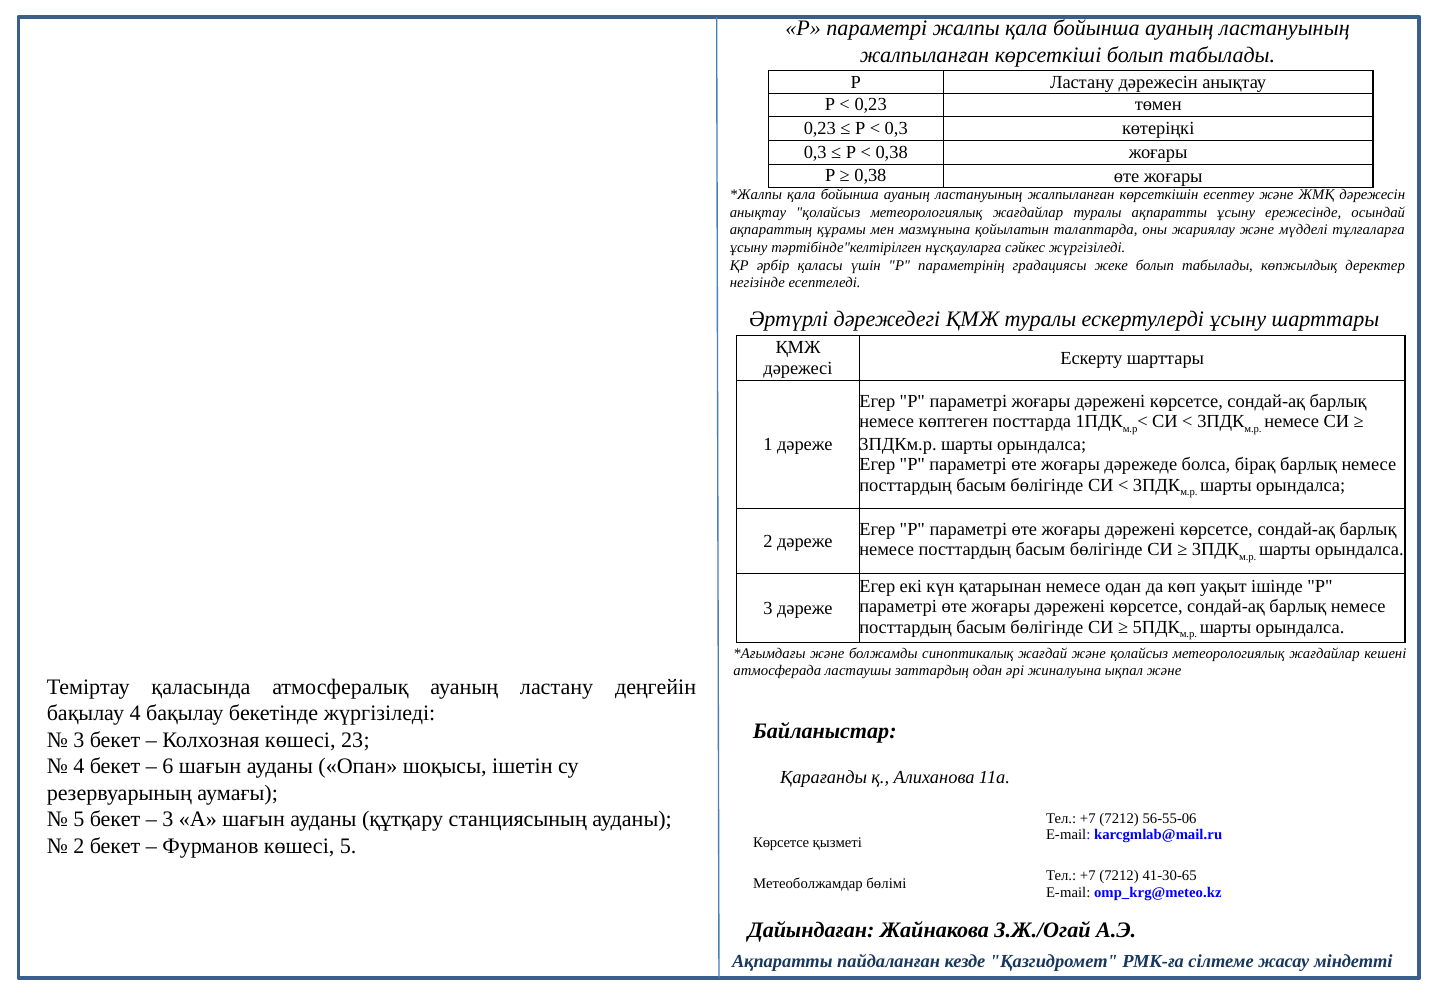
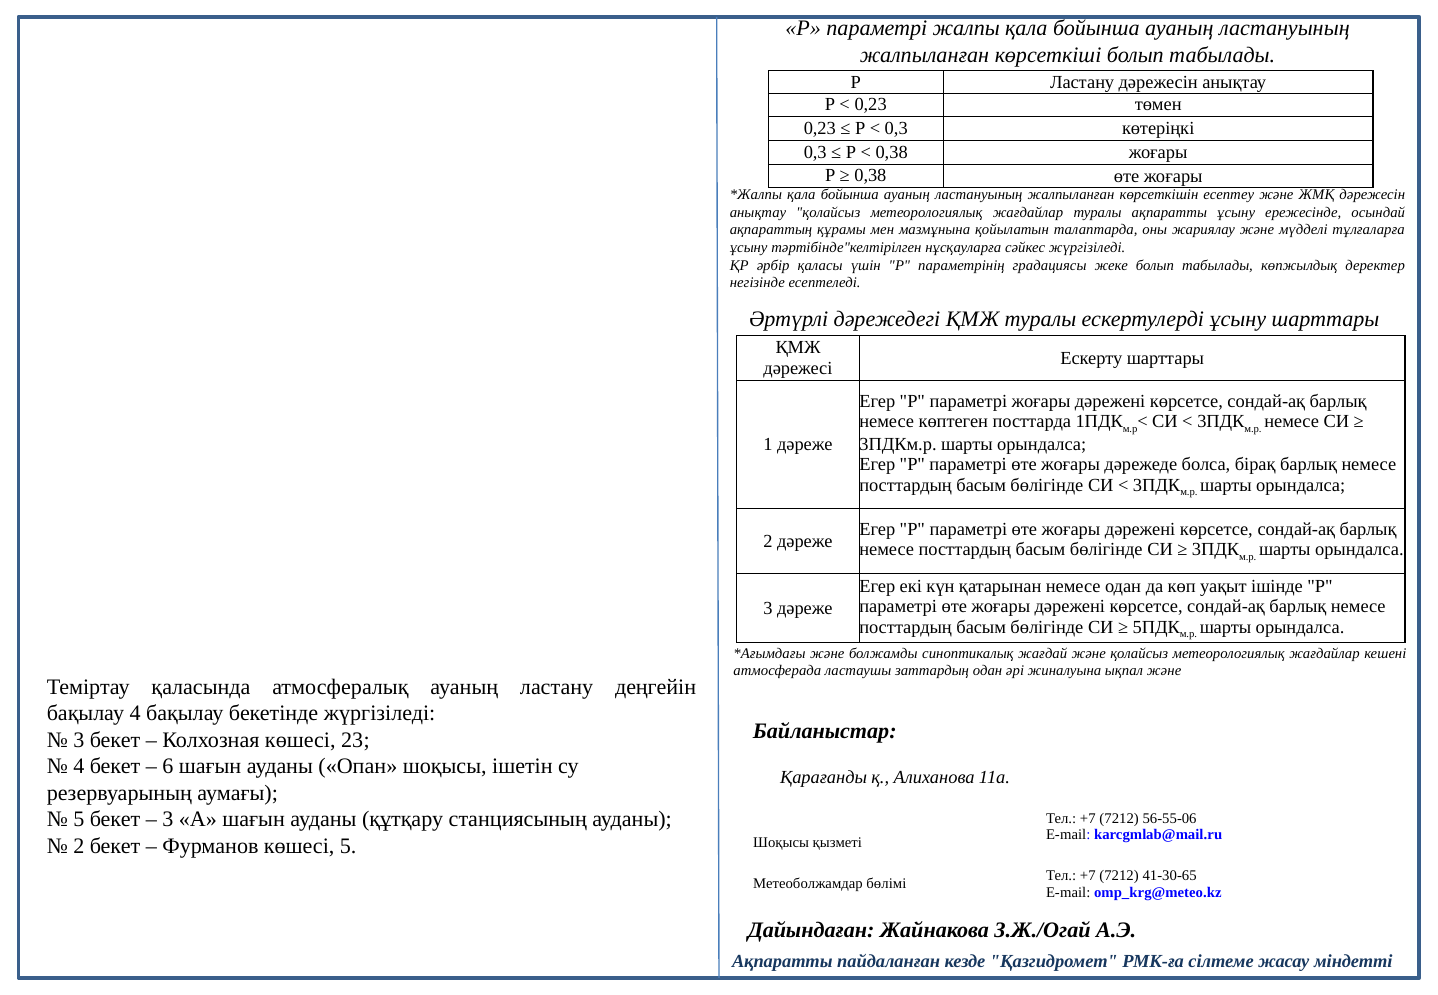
Көрсетсе: Көрсетсе -> Шоқысы (781, 843)
